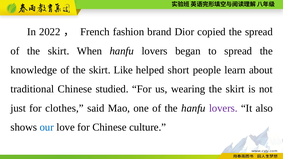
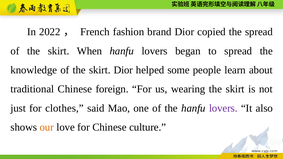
skirt Like: Like -> Dior (123, 70)
short: short -> some (179, 70)
studied: studied -> foreign (112, 89)
our colour: blue -> orange (47, 127)
